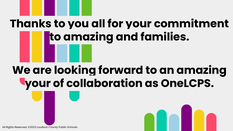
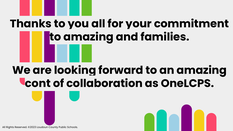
your: your -> cont (38, 84)
